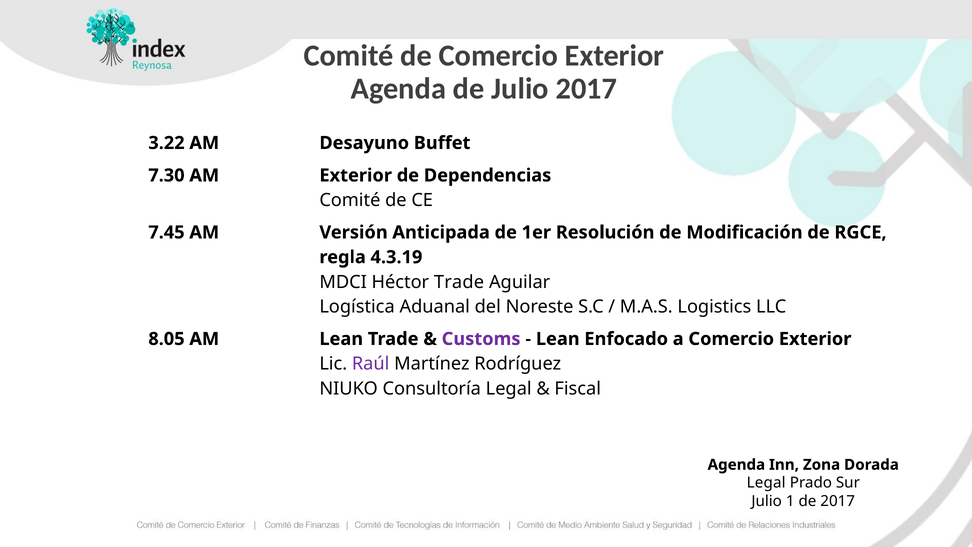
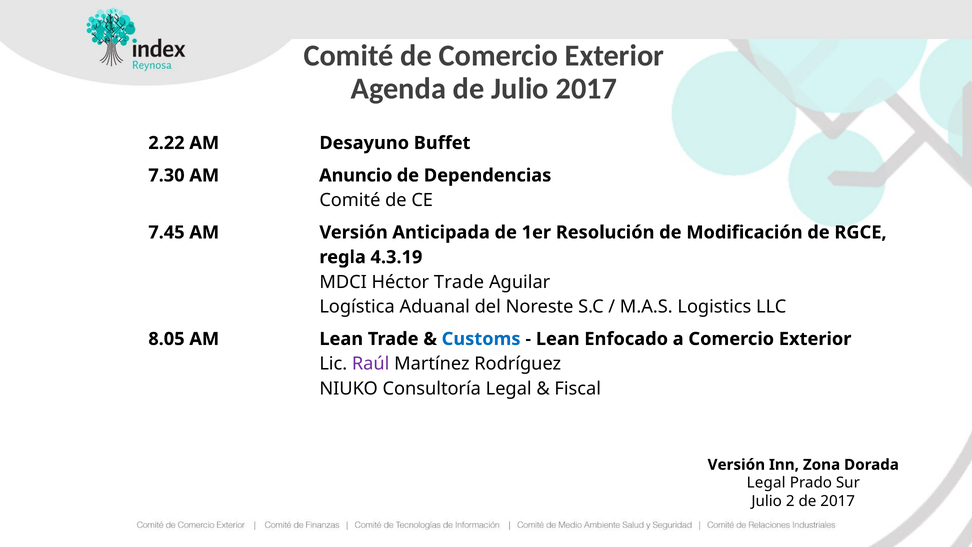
3.22: 3.22 -> 2.22 (166, 143)
AM Exterior: Exterior -> Anuncio (356, 175)
Customs colour: purple -> blue (481, 339)
Agenda: Agenda -> Versión (736, 465)
1: 1 -> 2 (790, 501)
